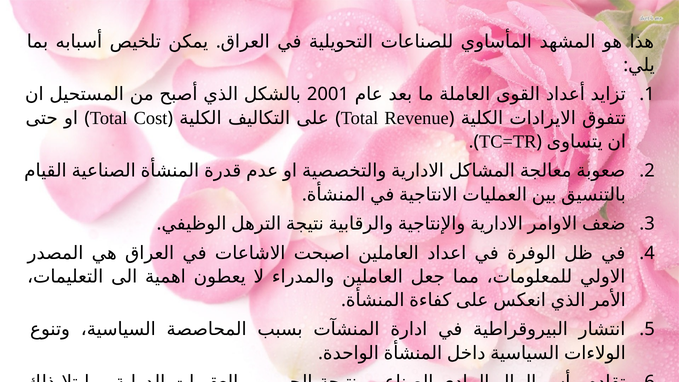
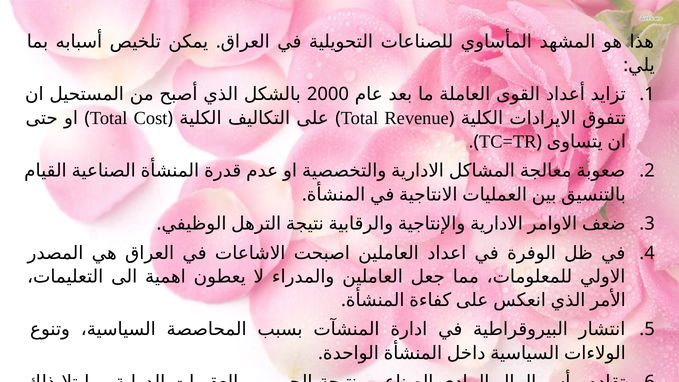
2001: 2001 -> 2000 (328, 94)
